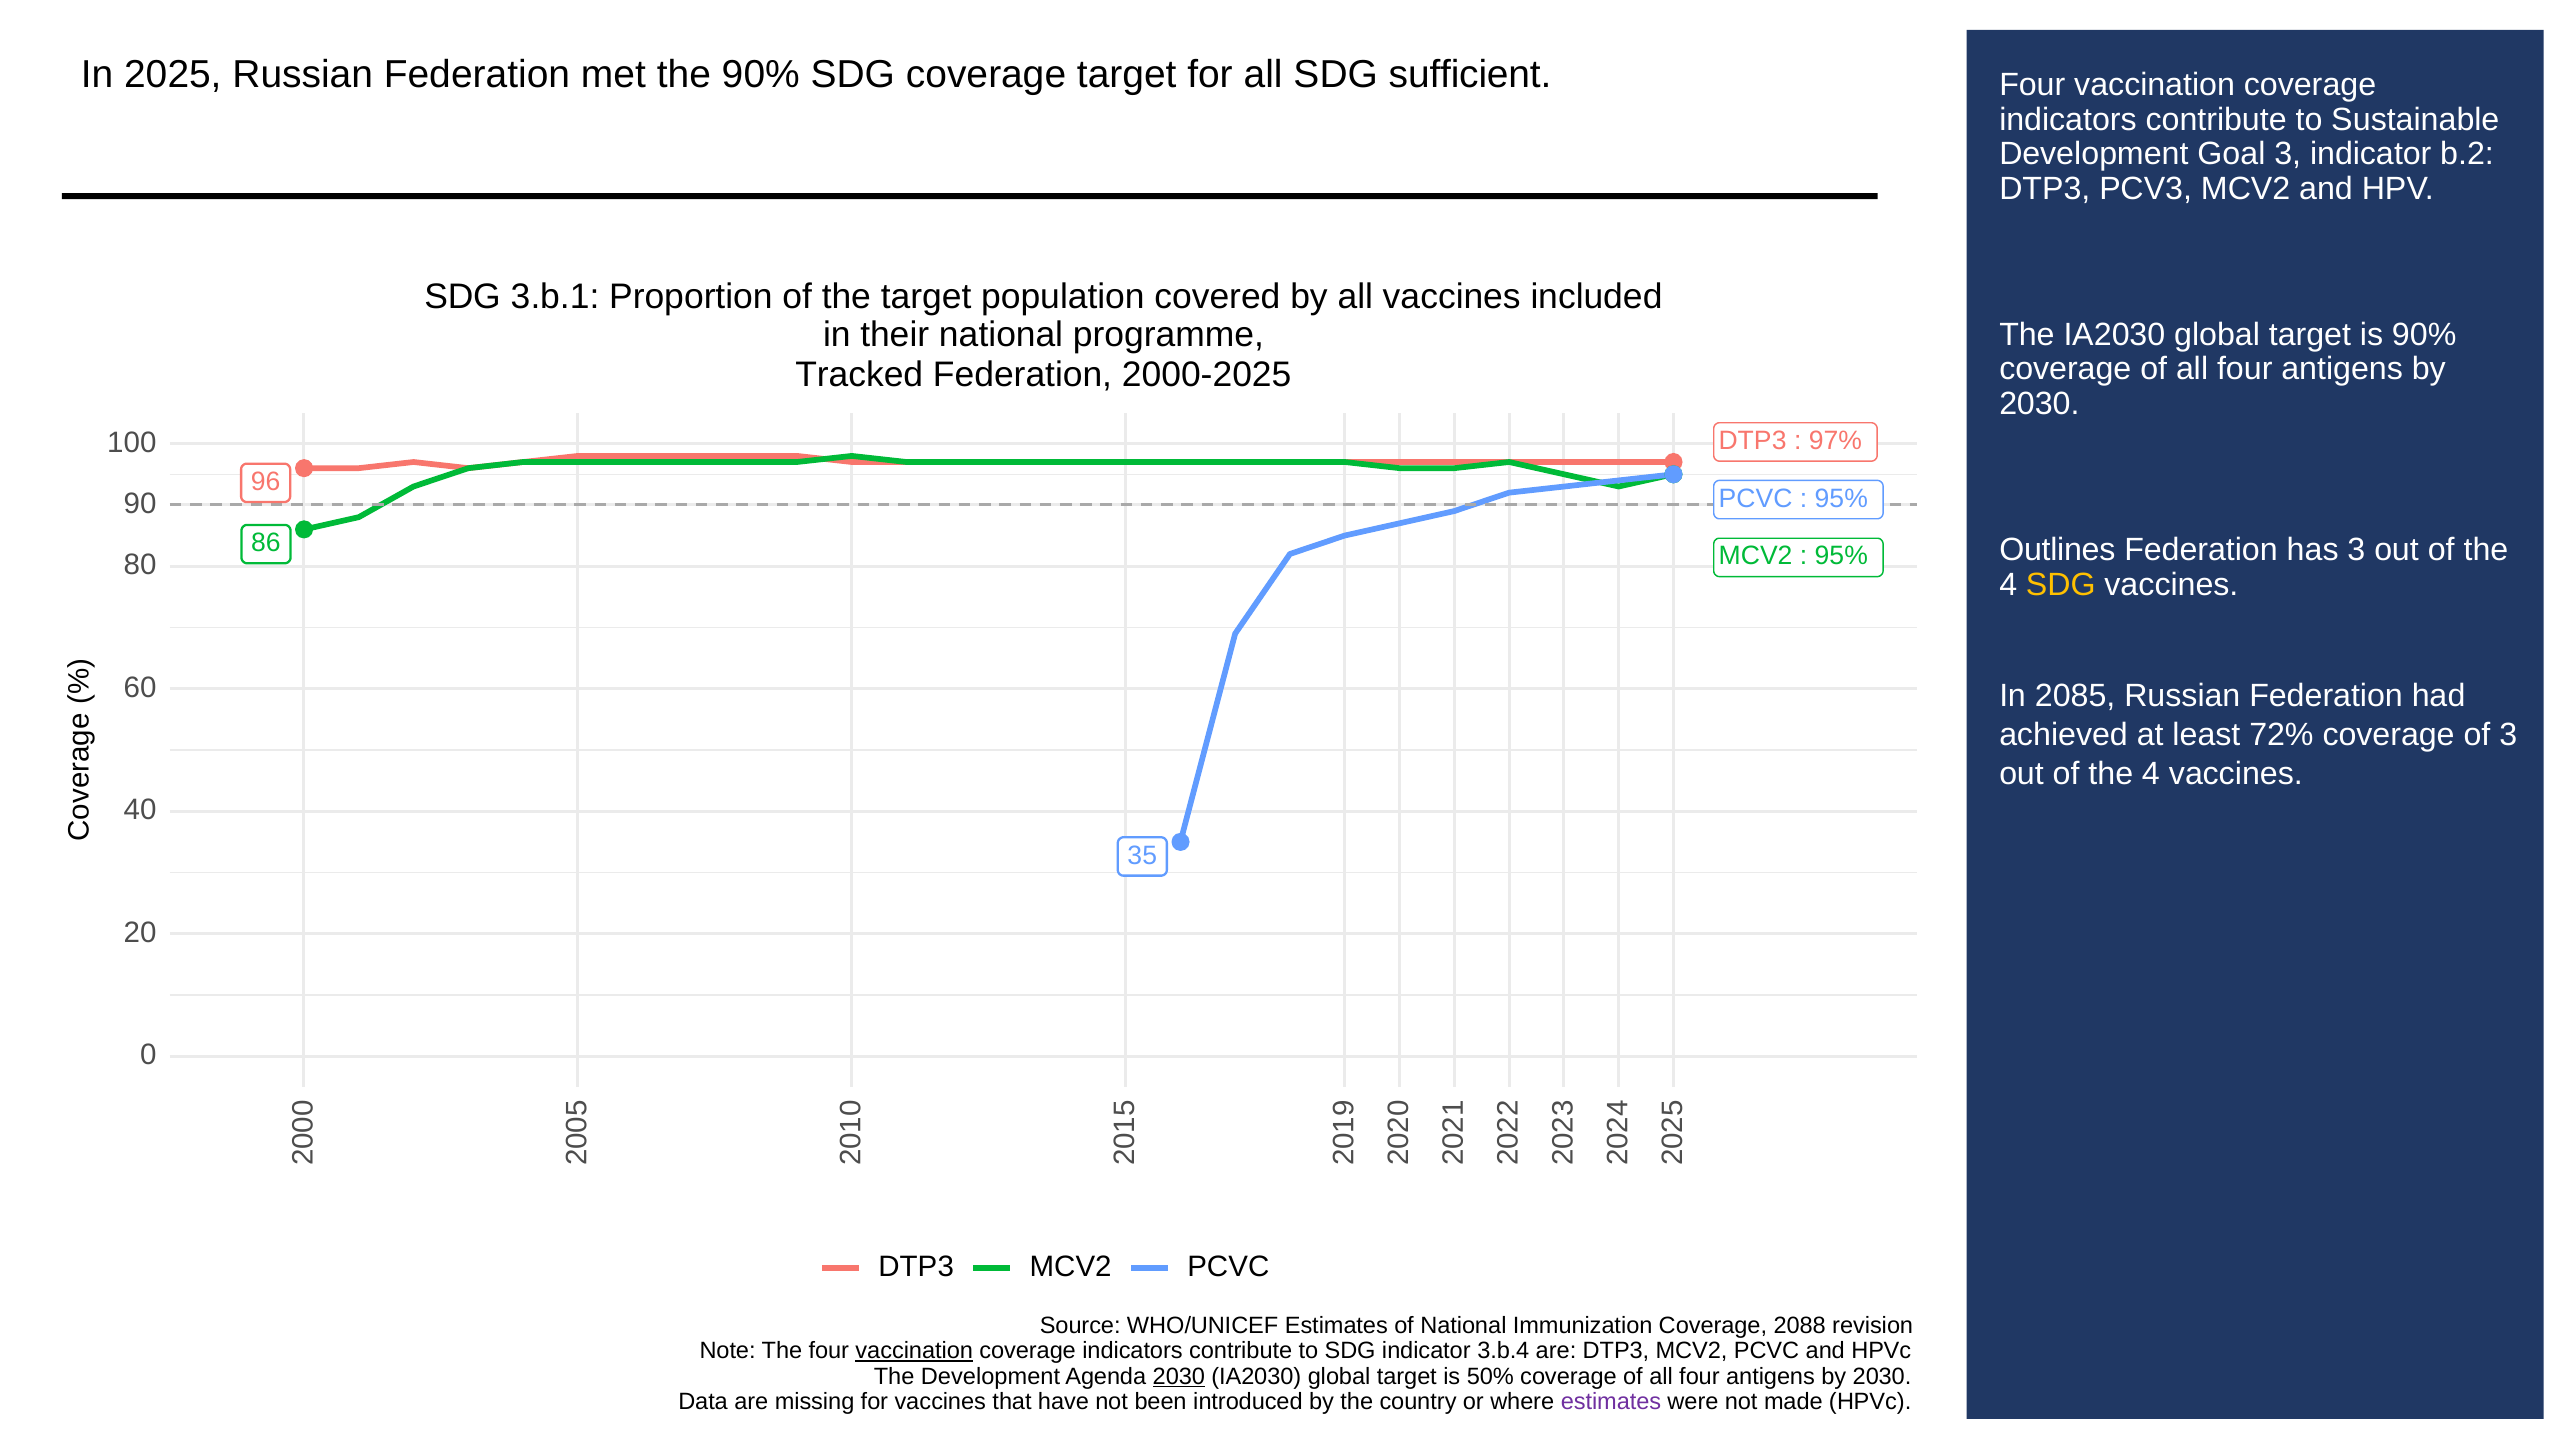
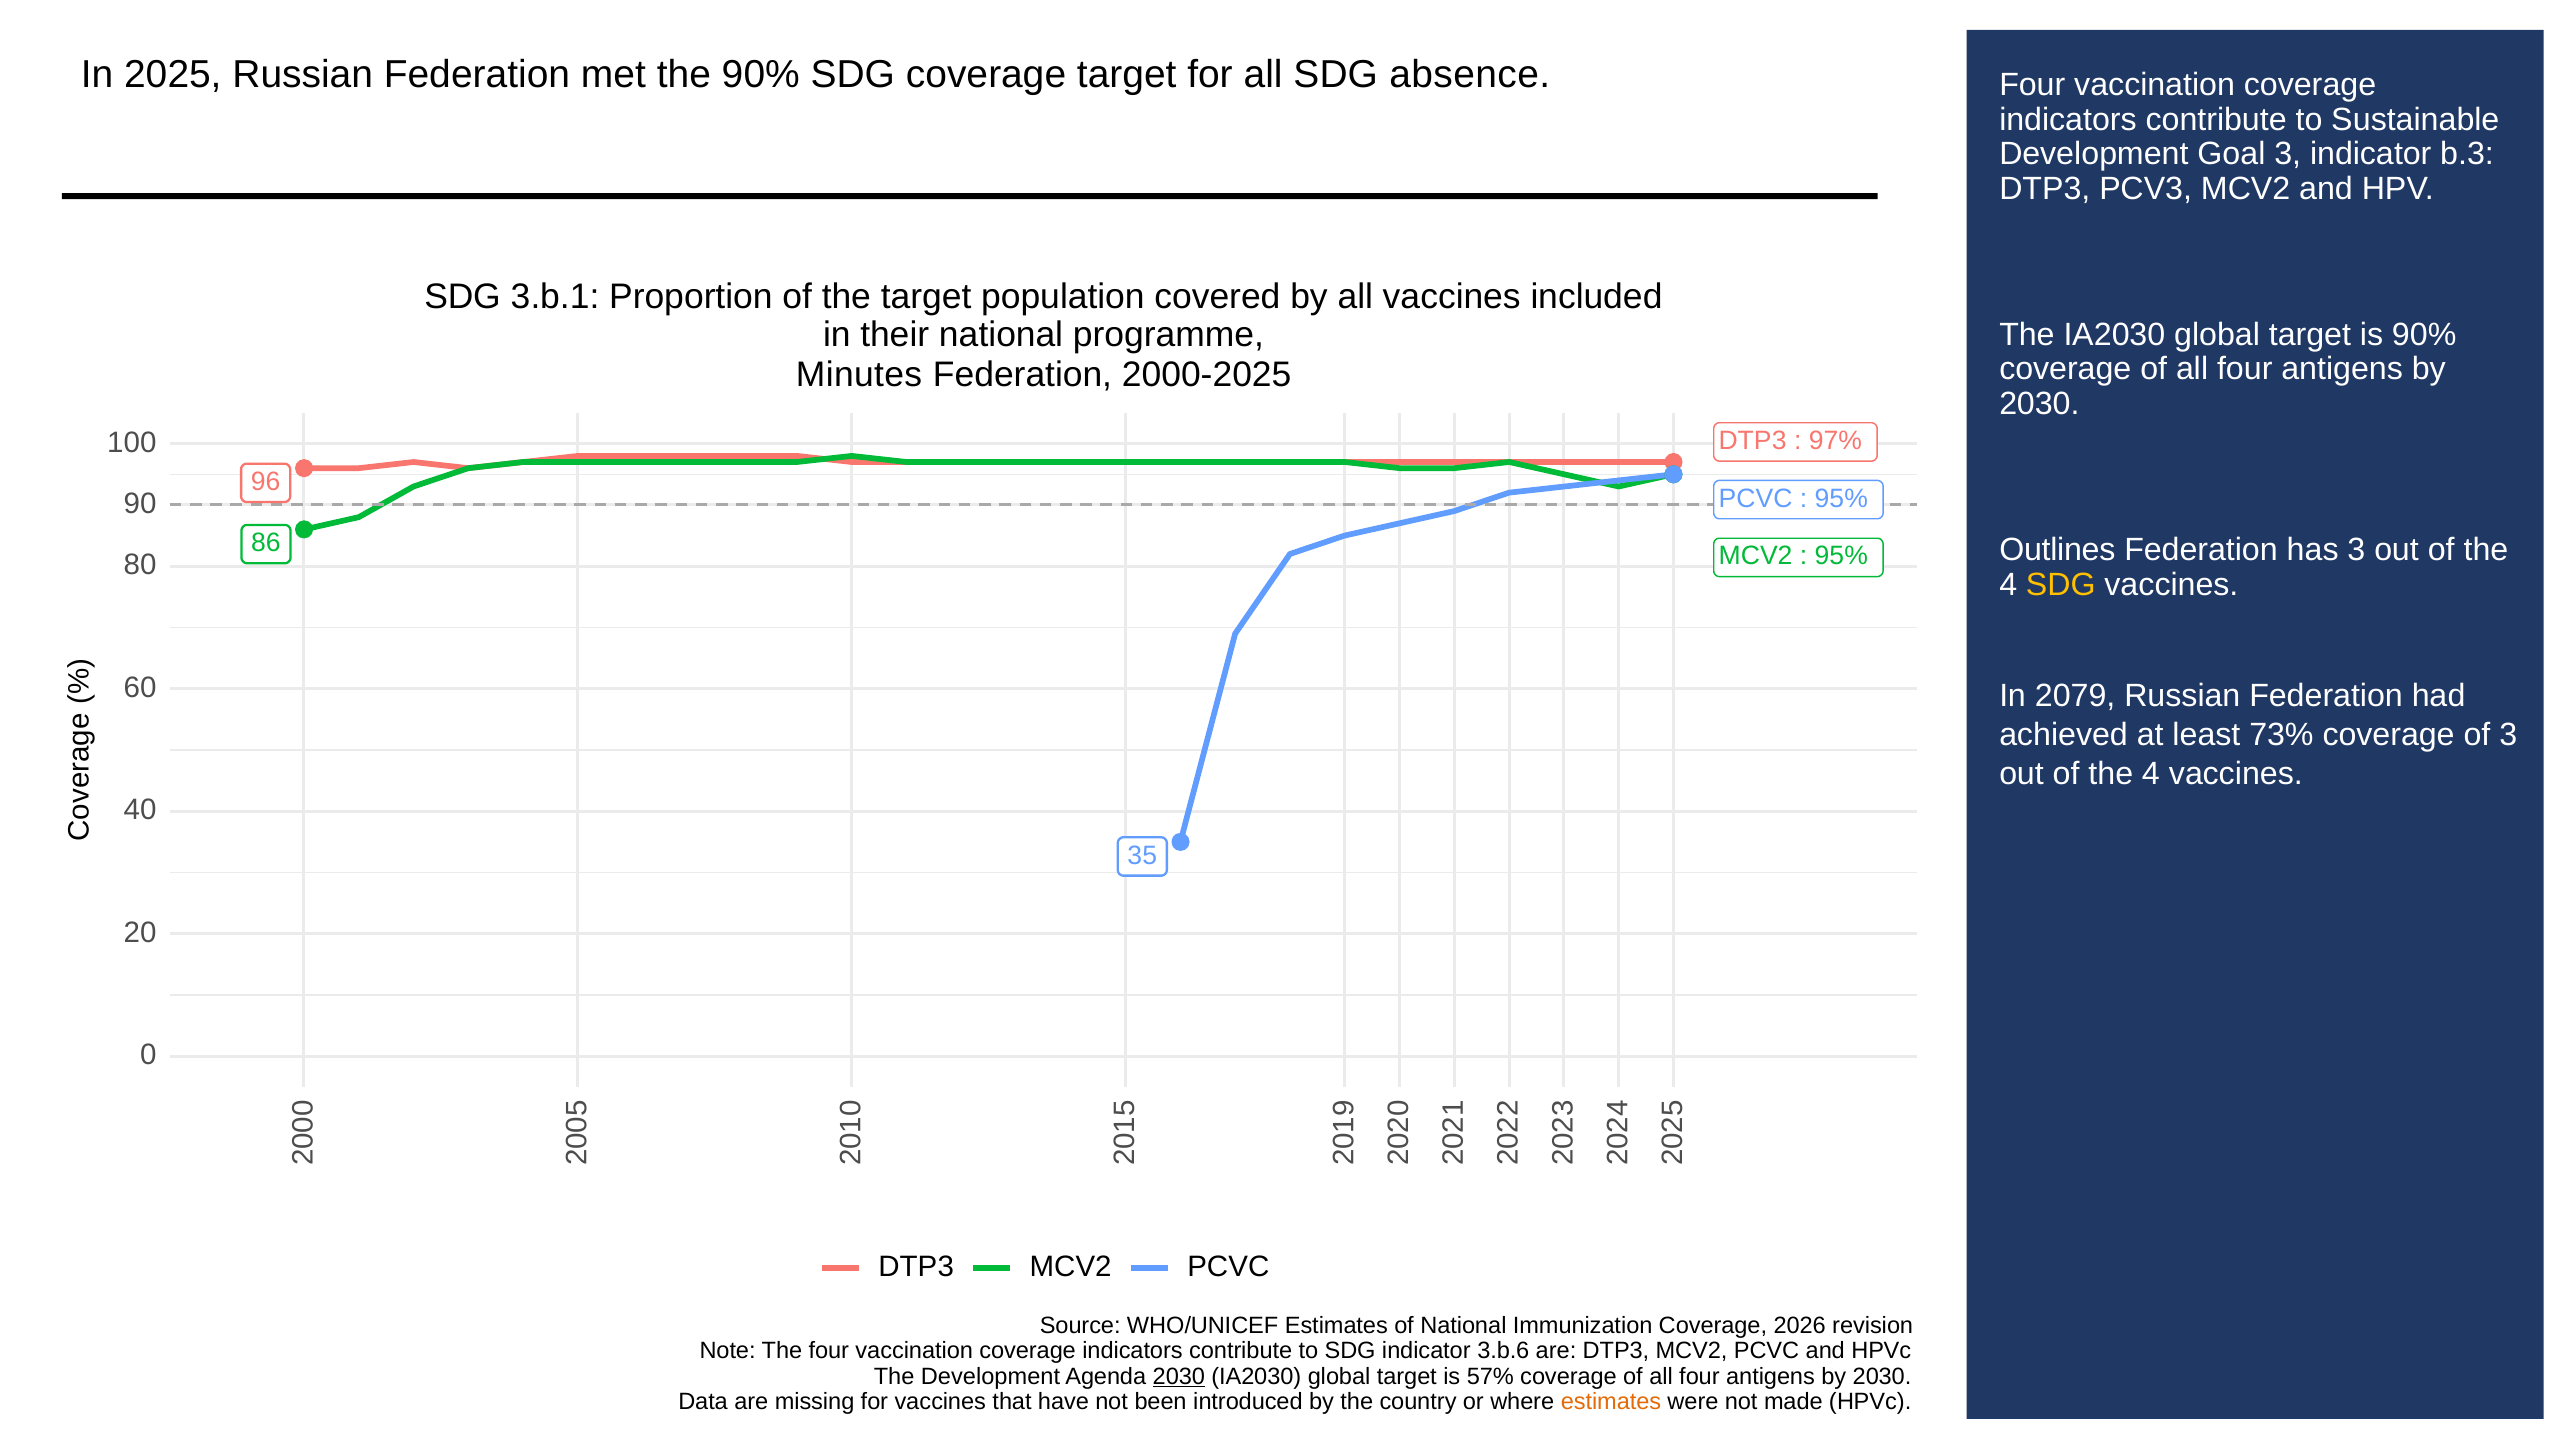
sufficient: sufficient -> absence (1470, 74)
b.2: b.2 -> b.3 (2467, 154)
Tracked: Tracked -> Minutes (859, 375)
2085: 2085 -> 2079 (2075, 696)
72%: 72% -> 73% (2281, 735)
2088: 2088 -> 2026 (1800, 1326)
vaccination underline: present -> none (914, 1351)
3.b.4: 3.b.4 -> 3.b.6 (1503, 1351)
50%: 50% -> 57% (1490, 1377)
estimates colour: purple -> orange (1611, 1402)
